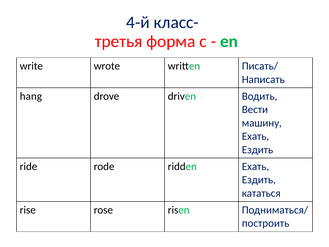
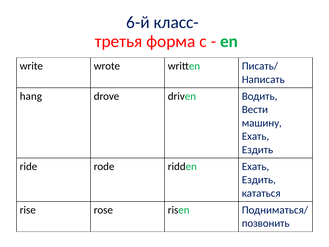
4-й: 4-й -> 6-й (138, 22)
построить: построить -> позвонить (266, 223)
